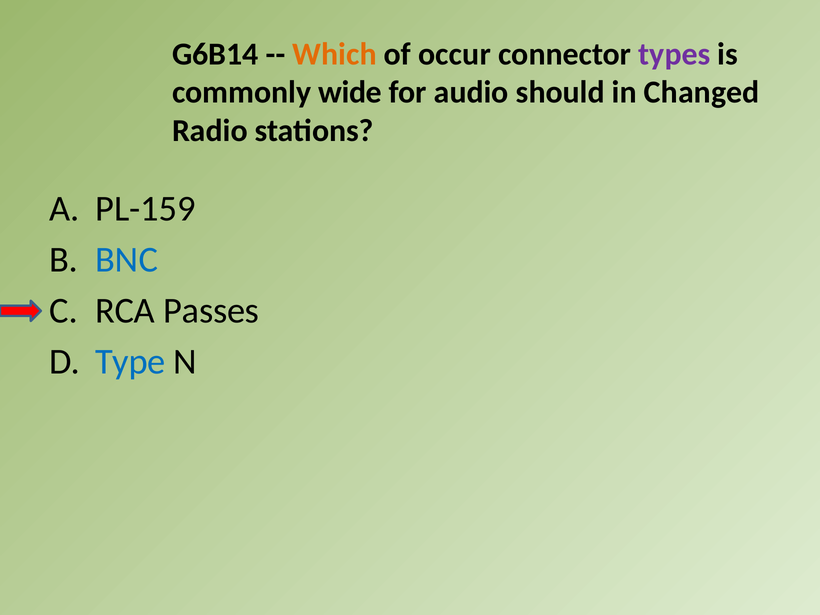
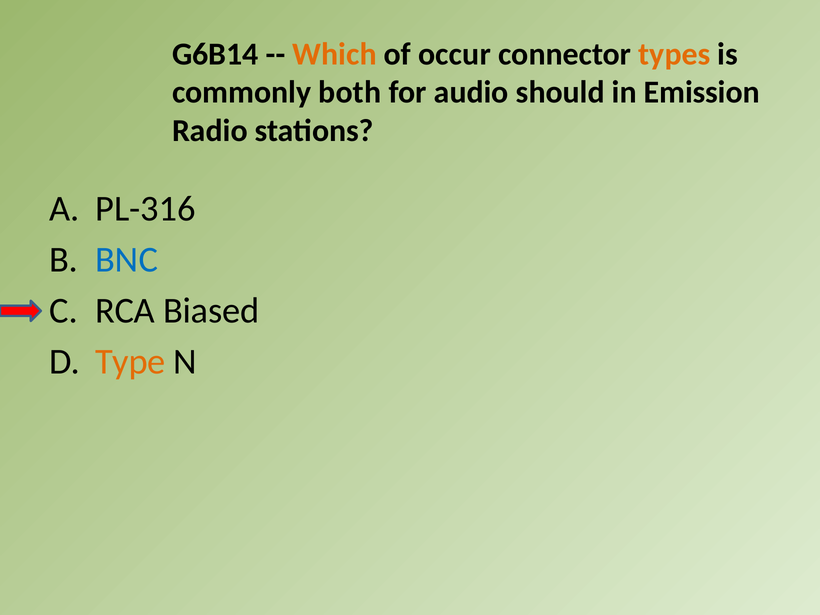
types colour: purple -> orange (674, 54)
wide: wide -> both (350, 92)
Changed: Changed -> Emission (702, 92)
PL-159: PL-159 -> PL-316 (146, 209)
Passes: Passes -> Biased (211, 311)
Type colour: blue -> orange (130, 362)
